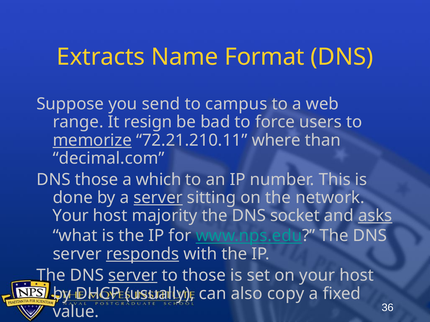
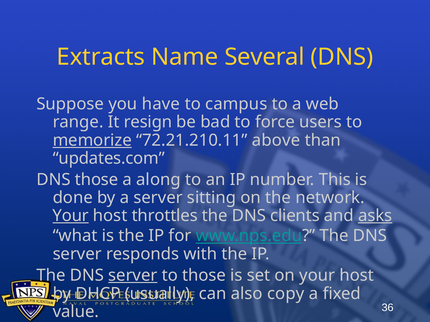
Format: Format -> Several (265, 57)
send: send -> have (161, 104)
where: where -> above (276, 140)
decimal.com: decimal.com -> updates.com (109, 158)
which: which -> along (159, 180)
server underline: present -> none (158, 198)
Your underline: none -> present (71, 216)
majority: majority -> throttles (165, 216)
socket: socket -> clients (295, 216)
responds underline: present -> none (143, 254)
